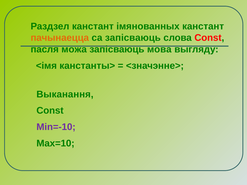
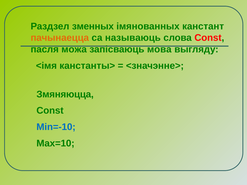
Раздзел канстант: канстант -> зменных (93, 26)
са запісваюць: запісваюць -> называюць (133, 38)
Выканання: Выканання -> Змяняюцца (65, 94)
Min=-10 colour: purple -> blue (56, 127)
